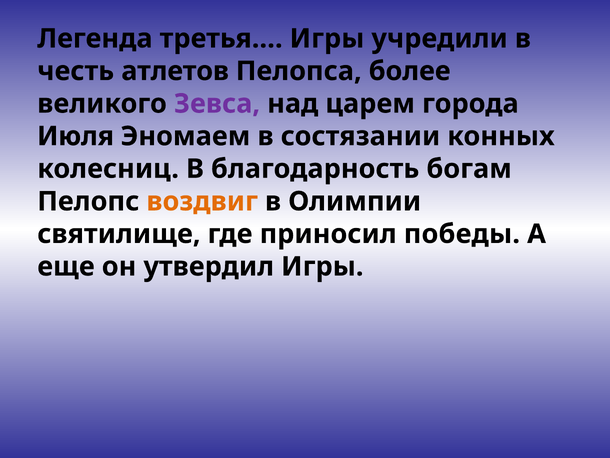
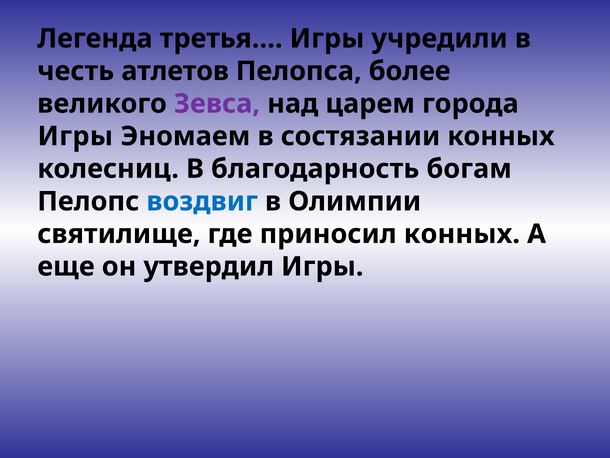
Июля: Июля -> Игры (75, 136)
воздвиг colour: orange -> blue (202, 201)
приносил победы: победы -> конных (462, 234)
